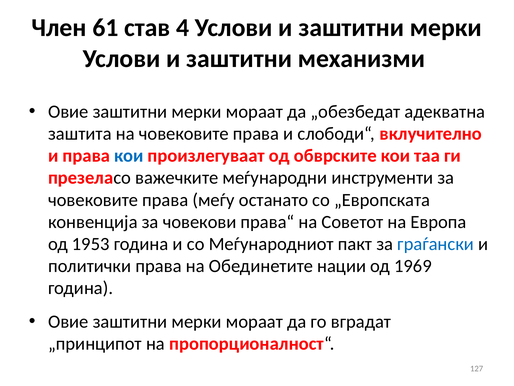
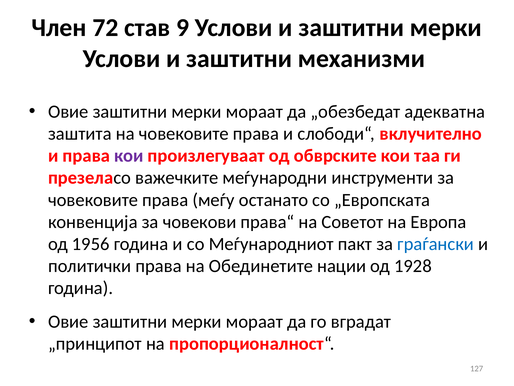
61: 61 -> 72 (105, 28)
4: 4 -> 9 (183, 28)
кои colour: blue -> purple (129, 156)
1953: 1953 -> 1956 (91, 244)
1969: 1969 -> 1928 (413, 266)
